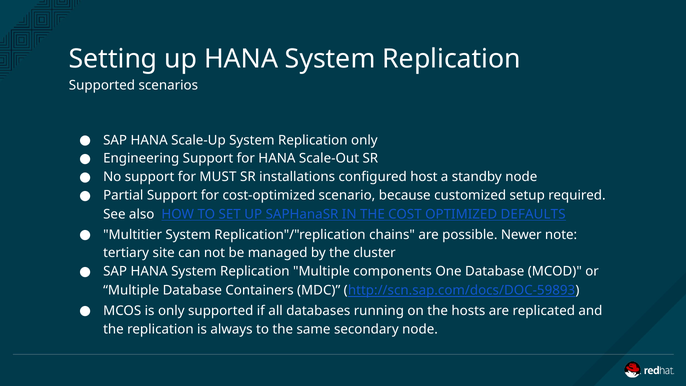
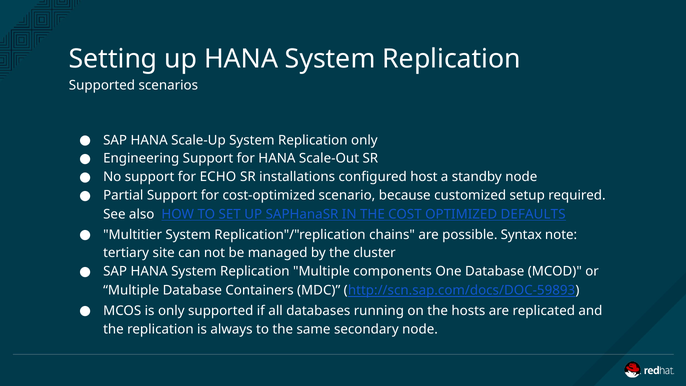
MUST: MUST -> ECHO (218, 177)
Newer: Newer -> Syntax (521, 235)
